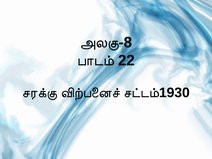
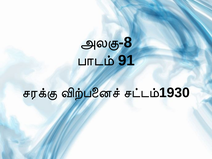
22: 22 -> 91 (126, 61)
